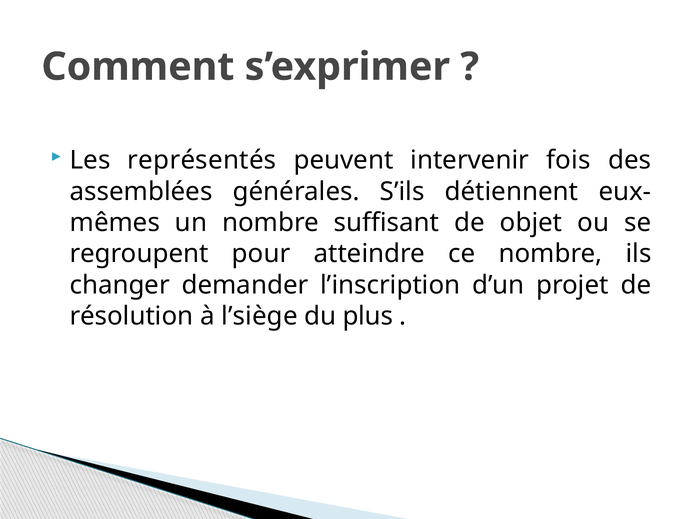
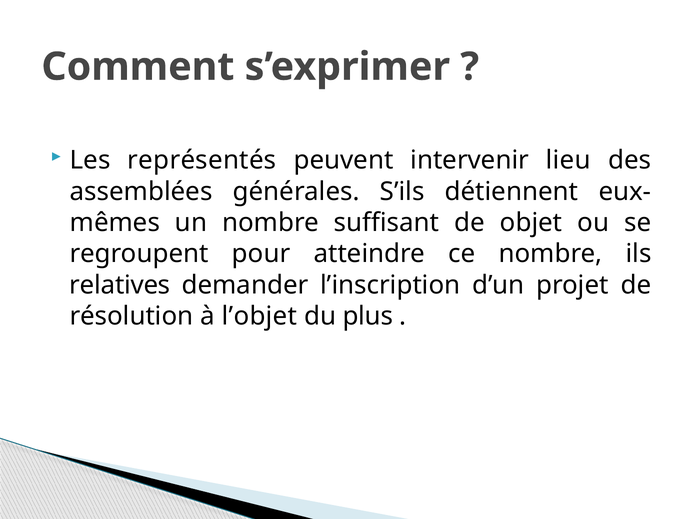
fois: fois -> lieu (568, 160)
changer: changer -> relatives (120, 285)
l’siège: l’siège -> l’objet (259, 316)
